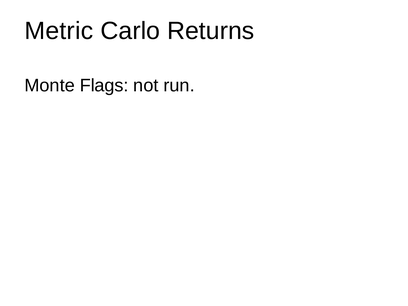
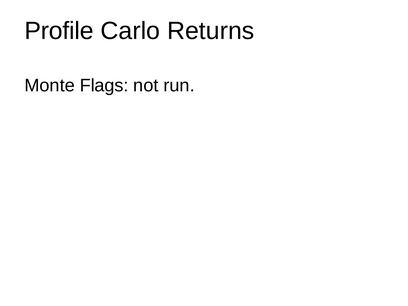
Metric: Metric -> Profile (59, 31)
